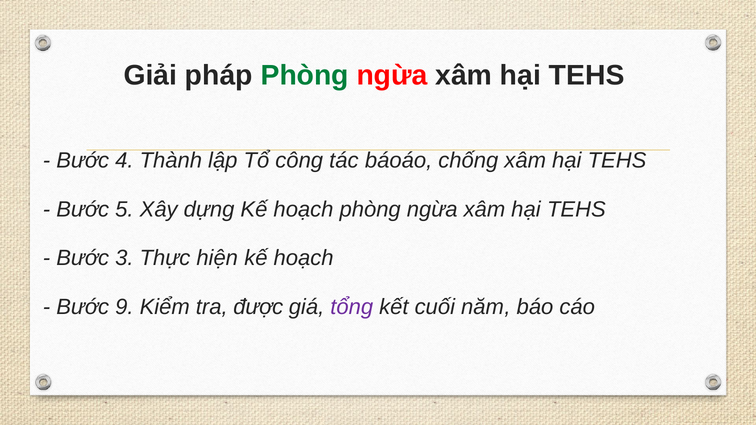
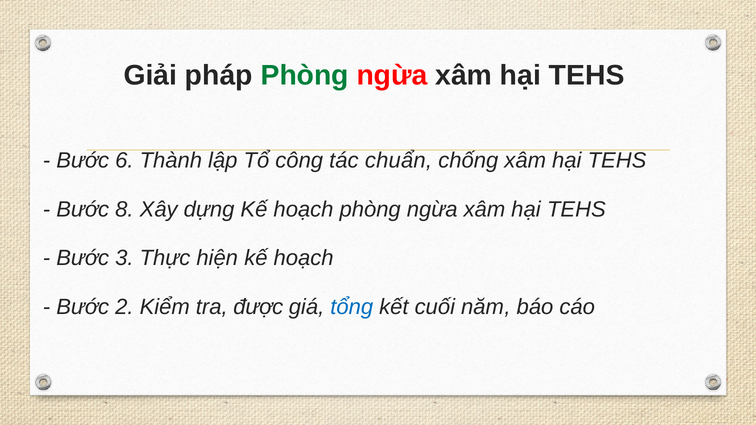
4: 4 -> 6 (124, 161)
báoáo: báoáo -> chuẩn (399, 161)
5: 5 -> 8 (124, 209)
9: 9 -> 2 (124, 307)
tổng colour: purple -> blue (352, 307)
